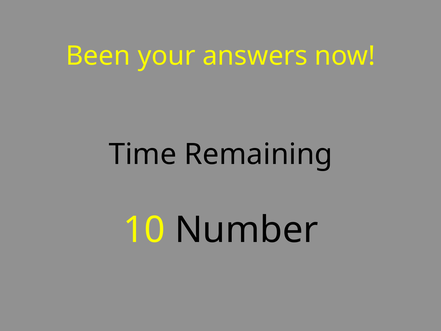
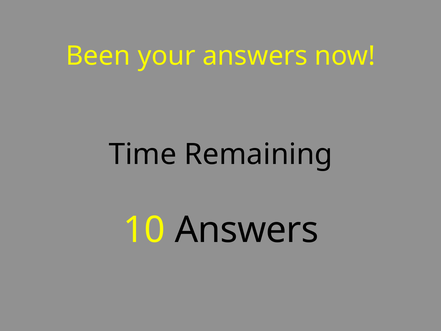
10 Number: Number -> Answers (247, 230)
